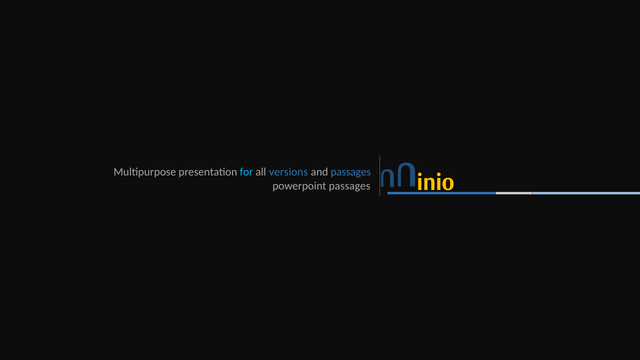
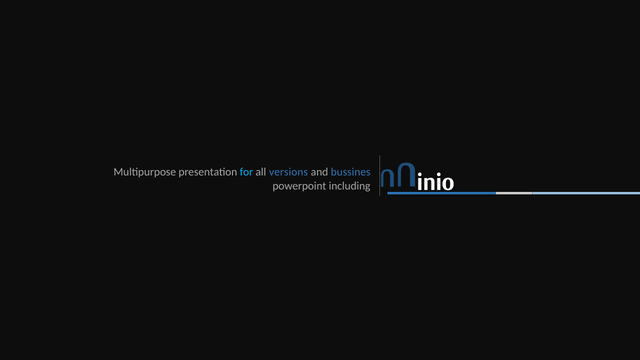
and passages: passages -> bussines (351, 172)
inio colour: yellow -> white (436, 182)
powerpoint passages: passages -> including (350, 186)
